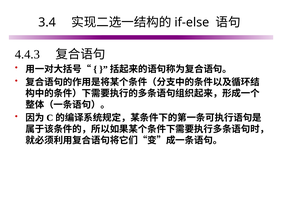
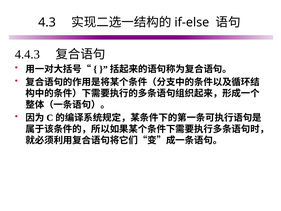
3.4: 3.4 -> 4.3 (47, 22)
